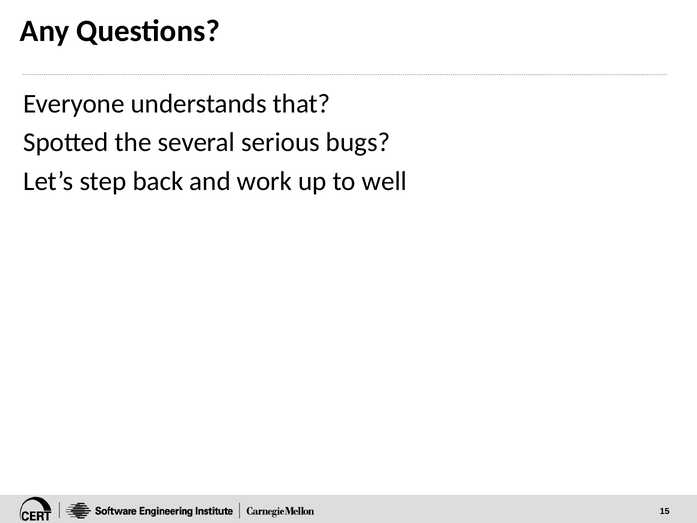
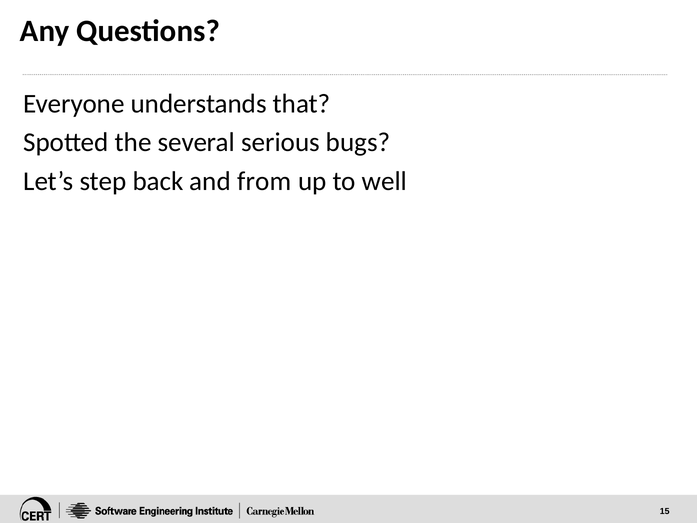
work: work -> from (264, 181)
